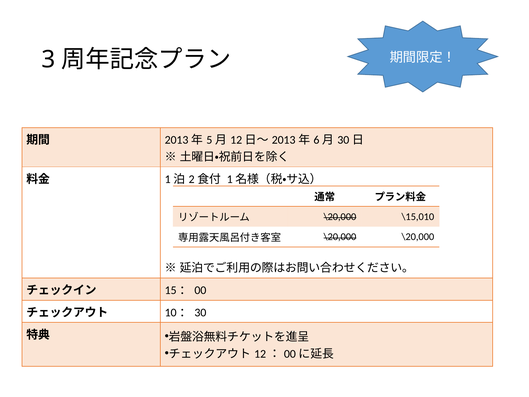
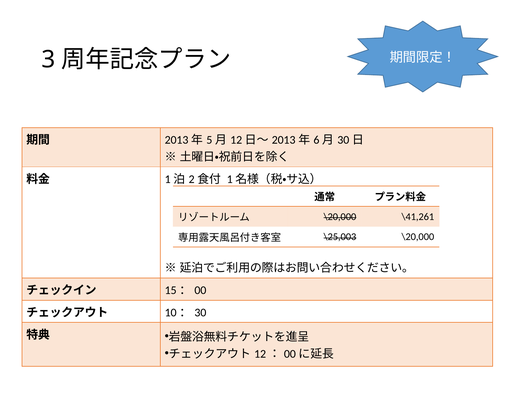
\15,010: \15,010 -> \41,261 (418, 216)
\20,000: \20,000 -> \25,003 (340, 237)
